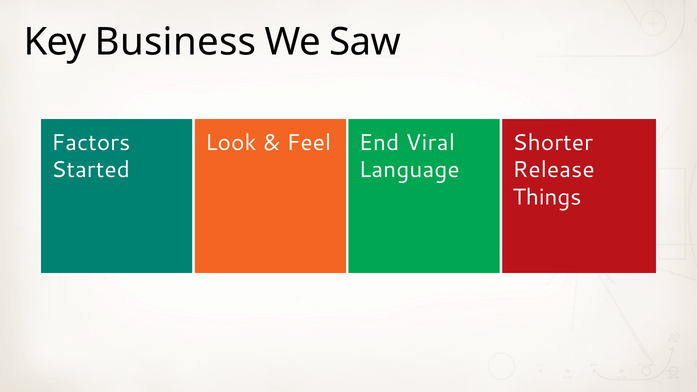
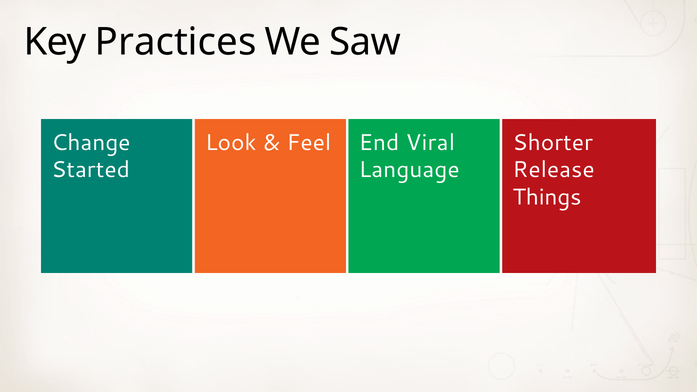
Business: Business -> Practices (176, 42)
Factors: Factors -> Change (91, 143)
